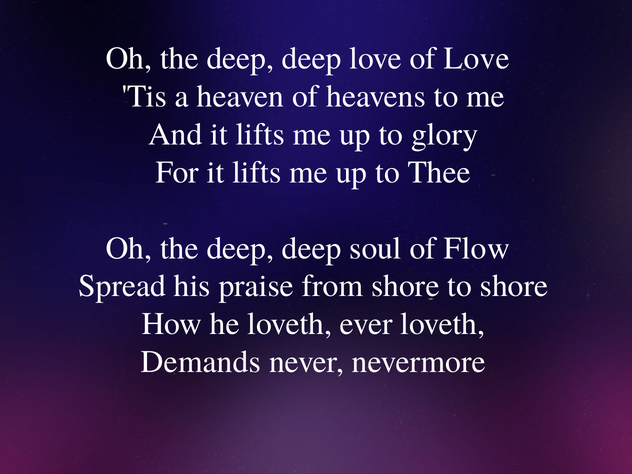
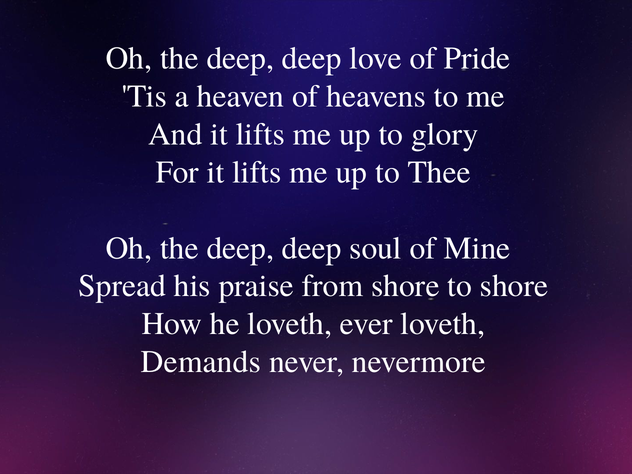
of Love: Love -> Pride (477, 59)
Flow: Flow -> Mine (477, 248)
